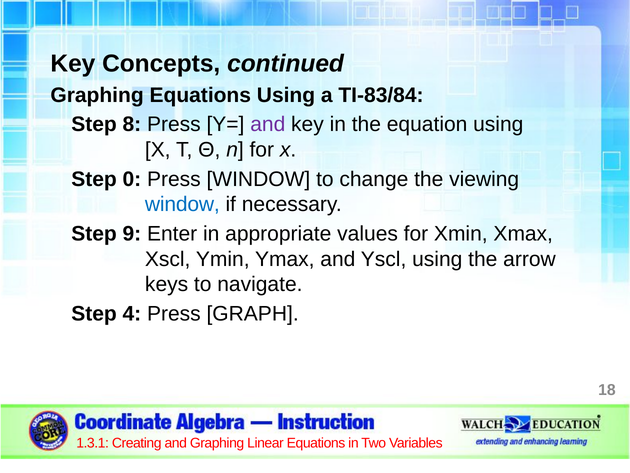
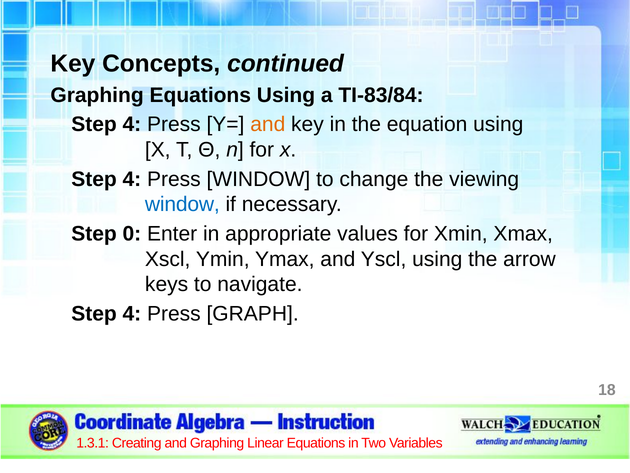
8: 8 -> 4 (132, 124)
and colour: purple -> orange (268, 124)
0: 0 -> 4 (132, 179)
9: 9 -> 0 (132, 234)
